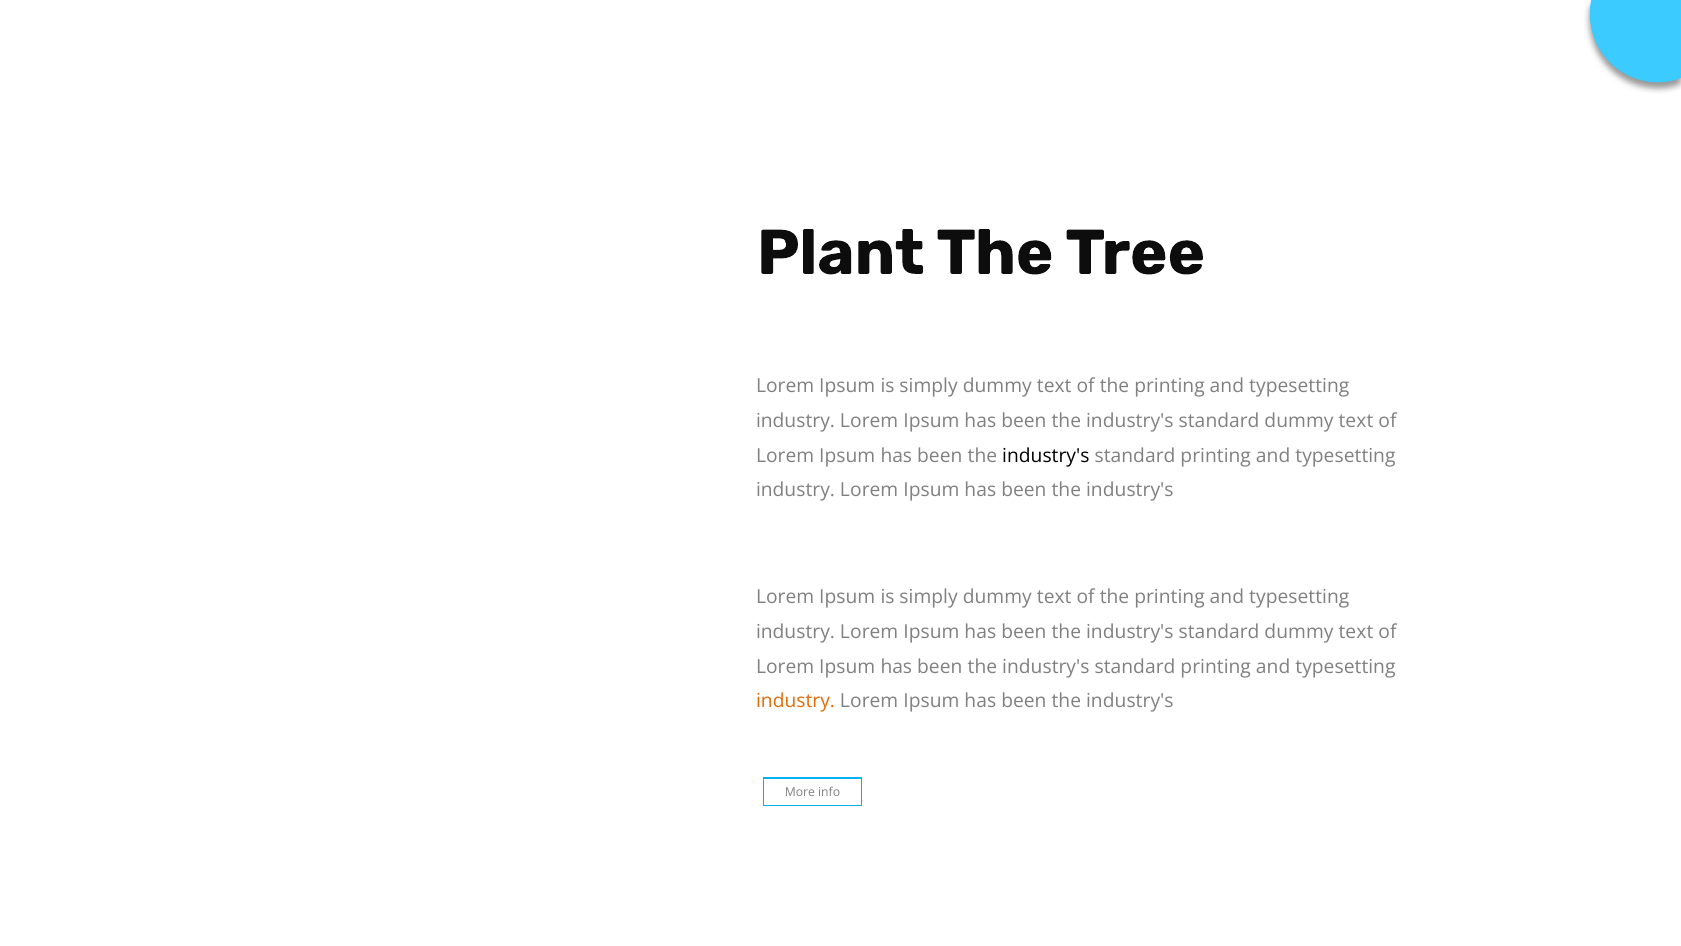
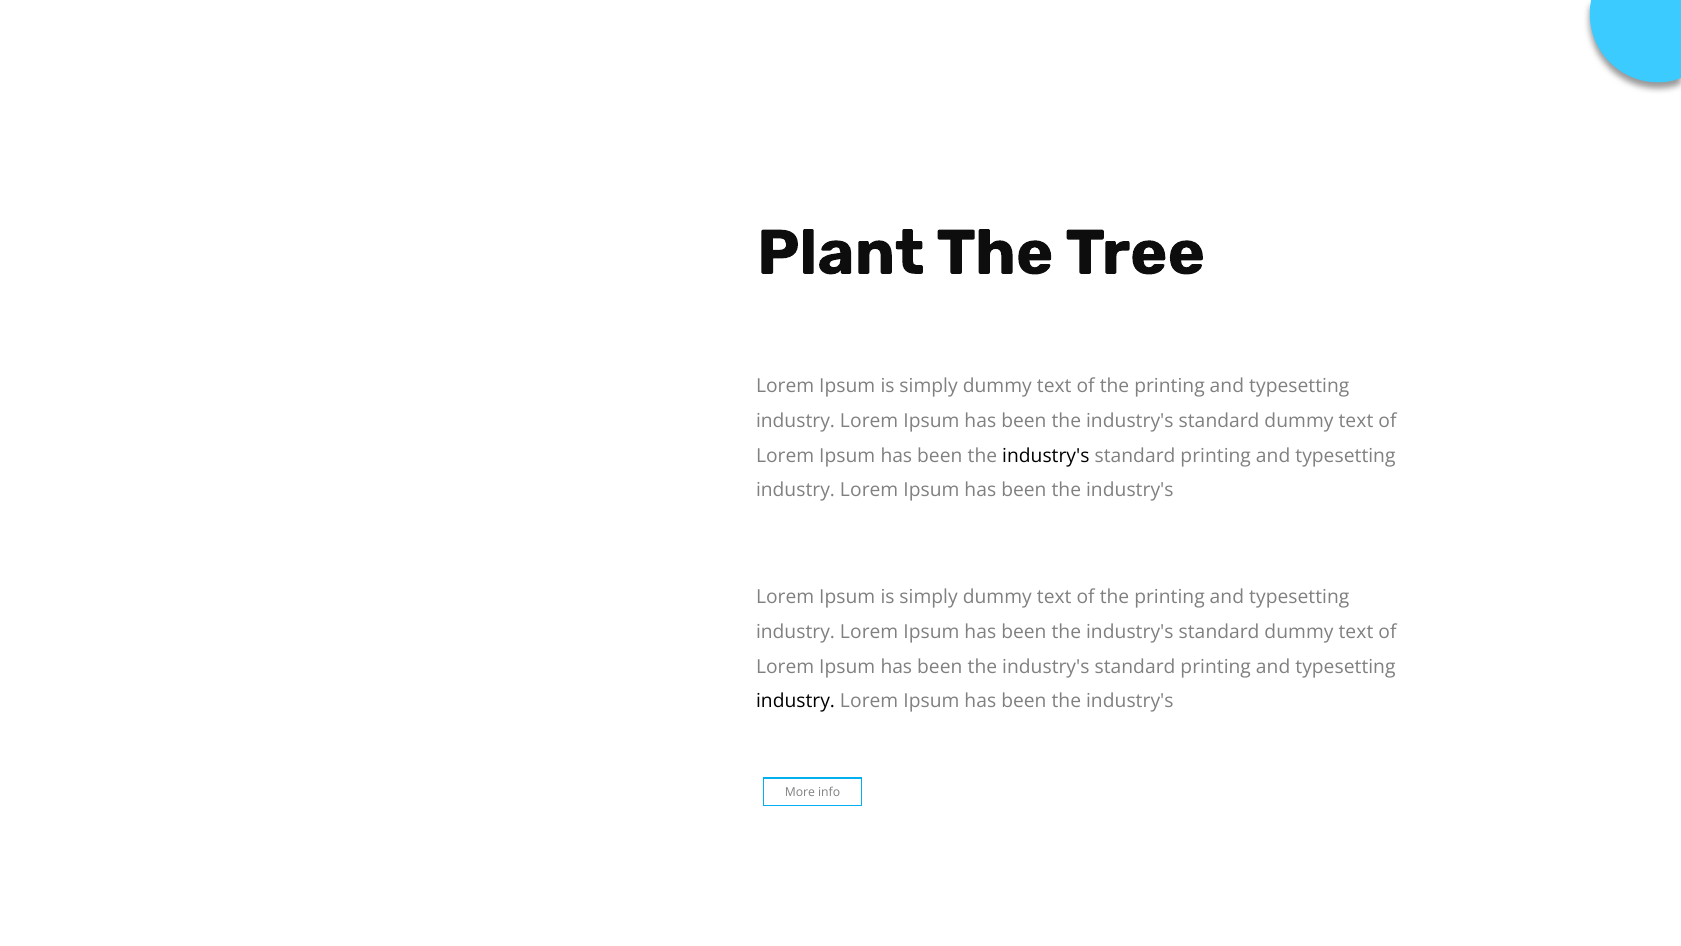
industry colour: orange -> black (796, 701)
